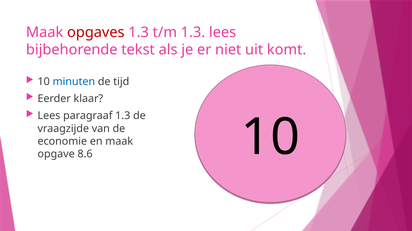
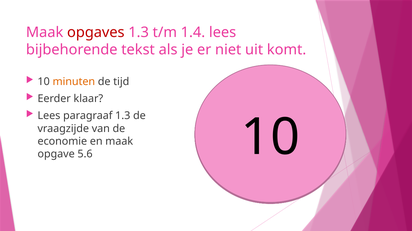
t/m 1.3: 1.3 -> 1.4 (193, 32)
minuten colour: blue -> orange (74, 82)
8.6: 8.6 -> 5.6 (85, 155)
